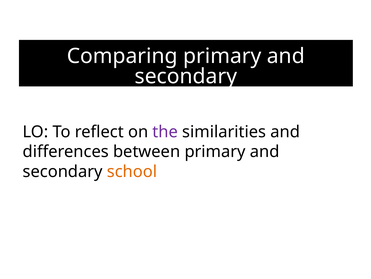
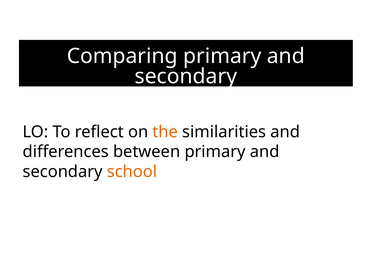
the colour: purple -> orange (165, 132)
